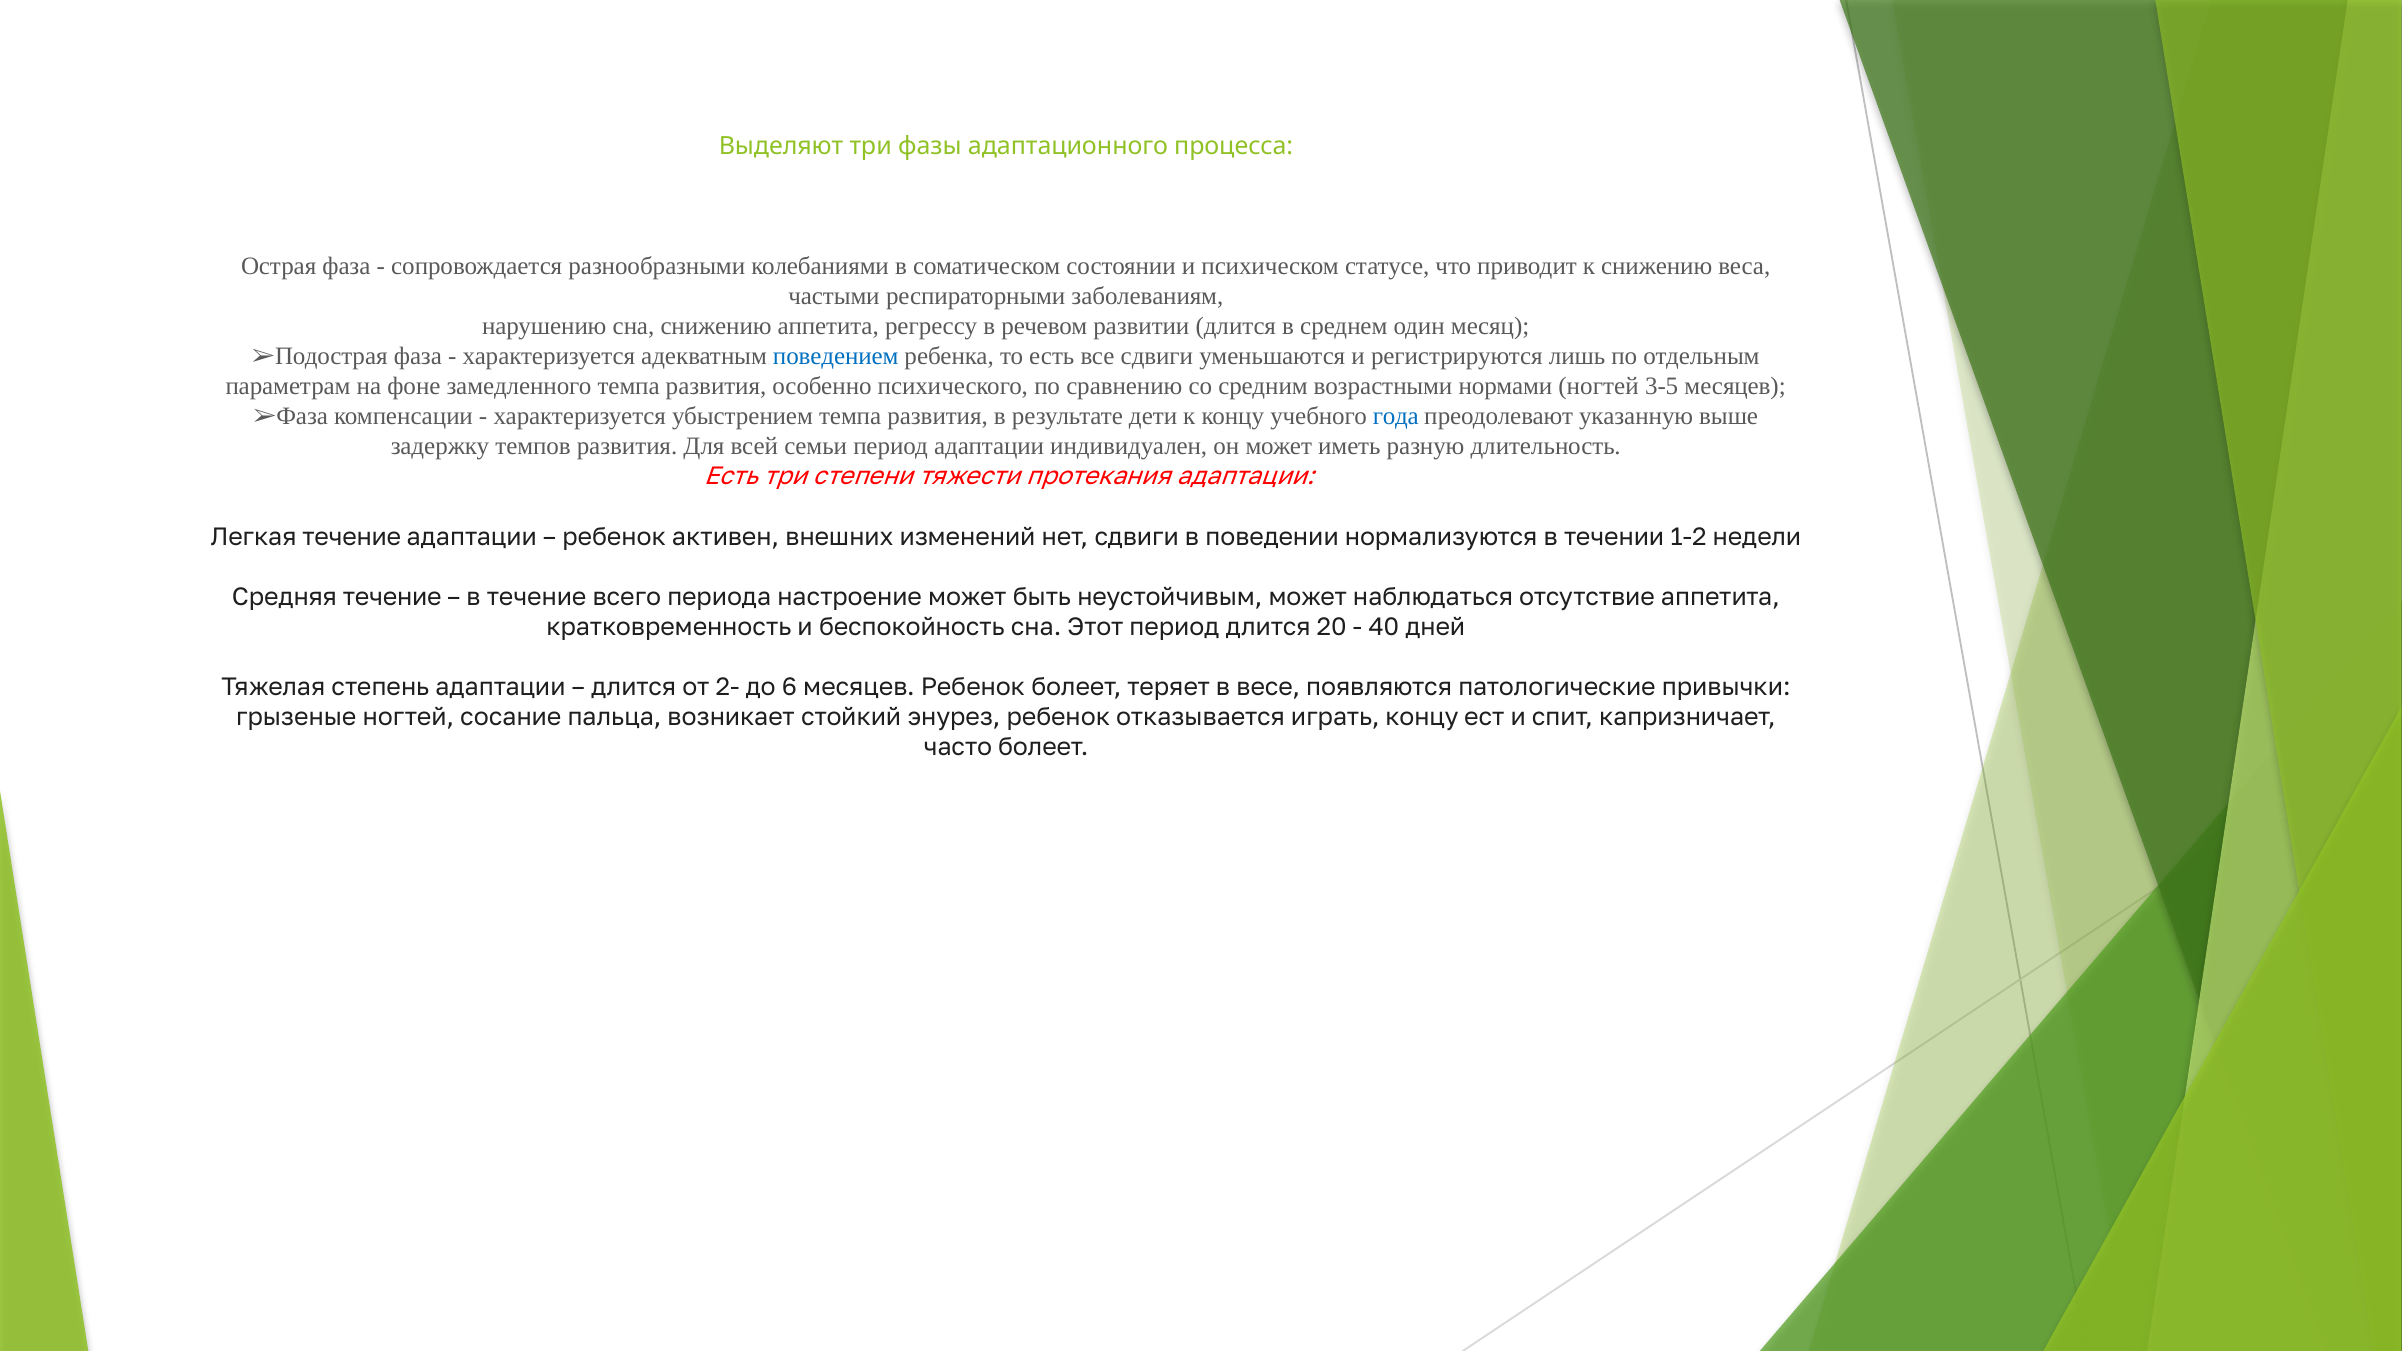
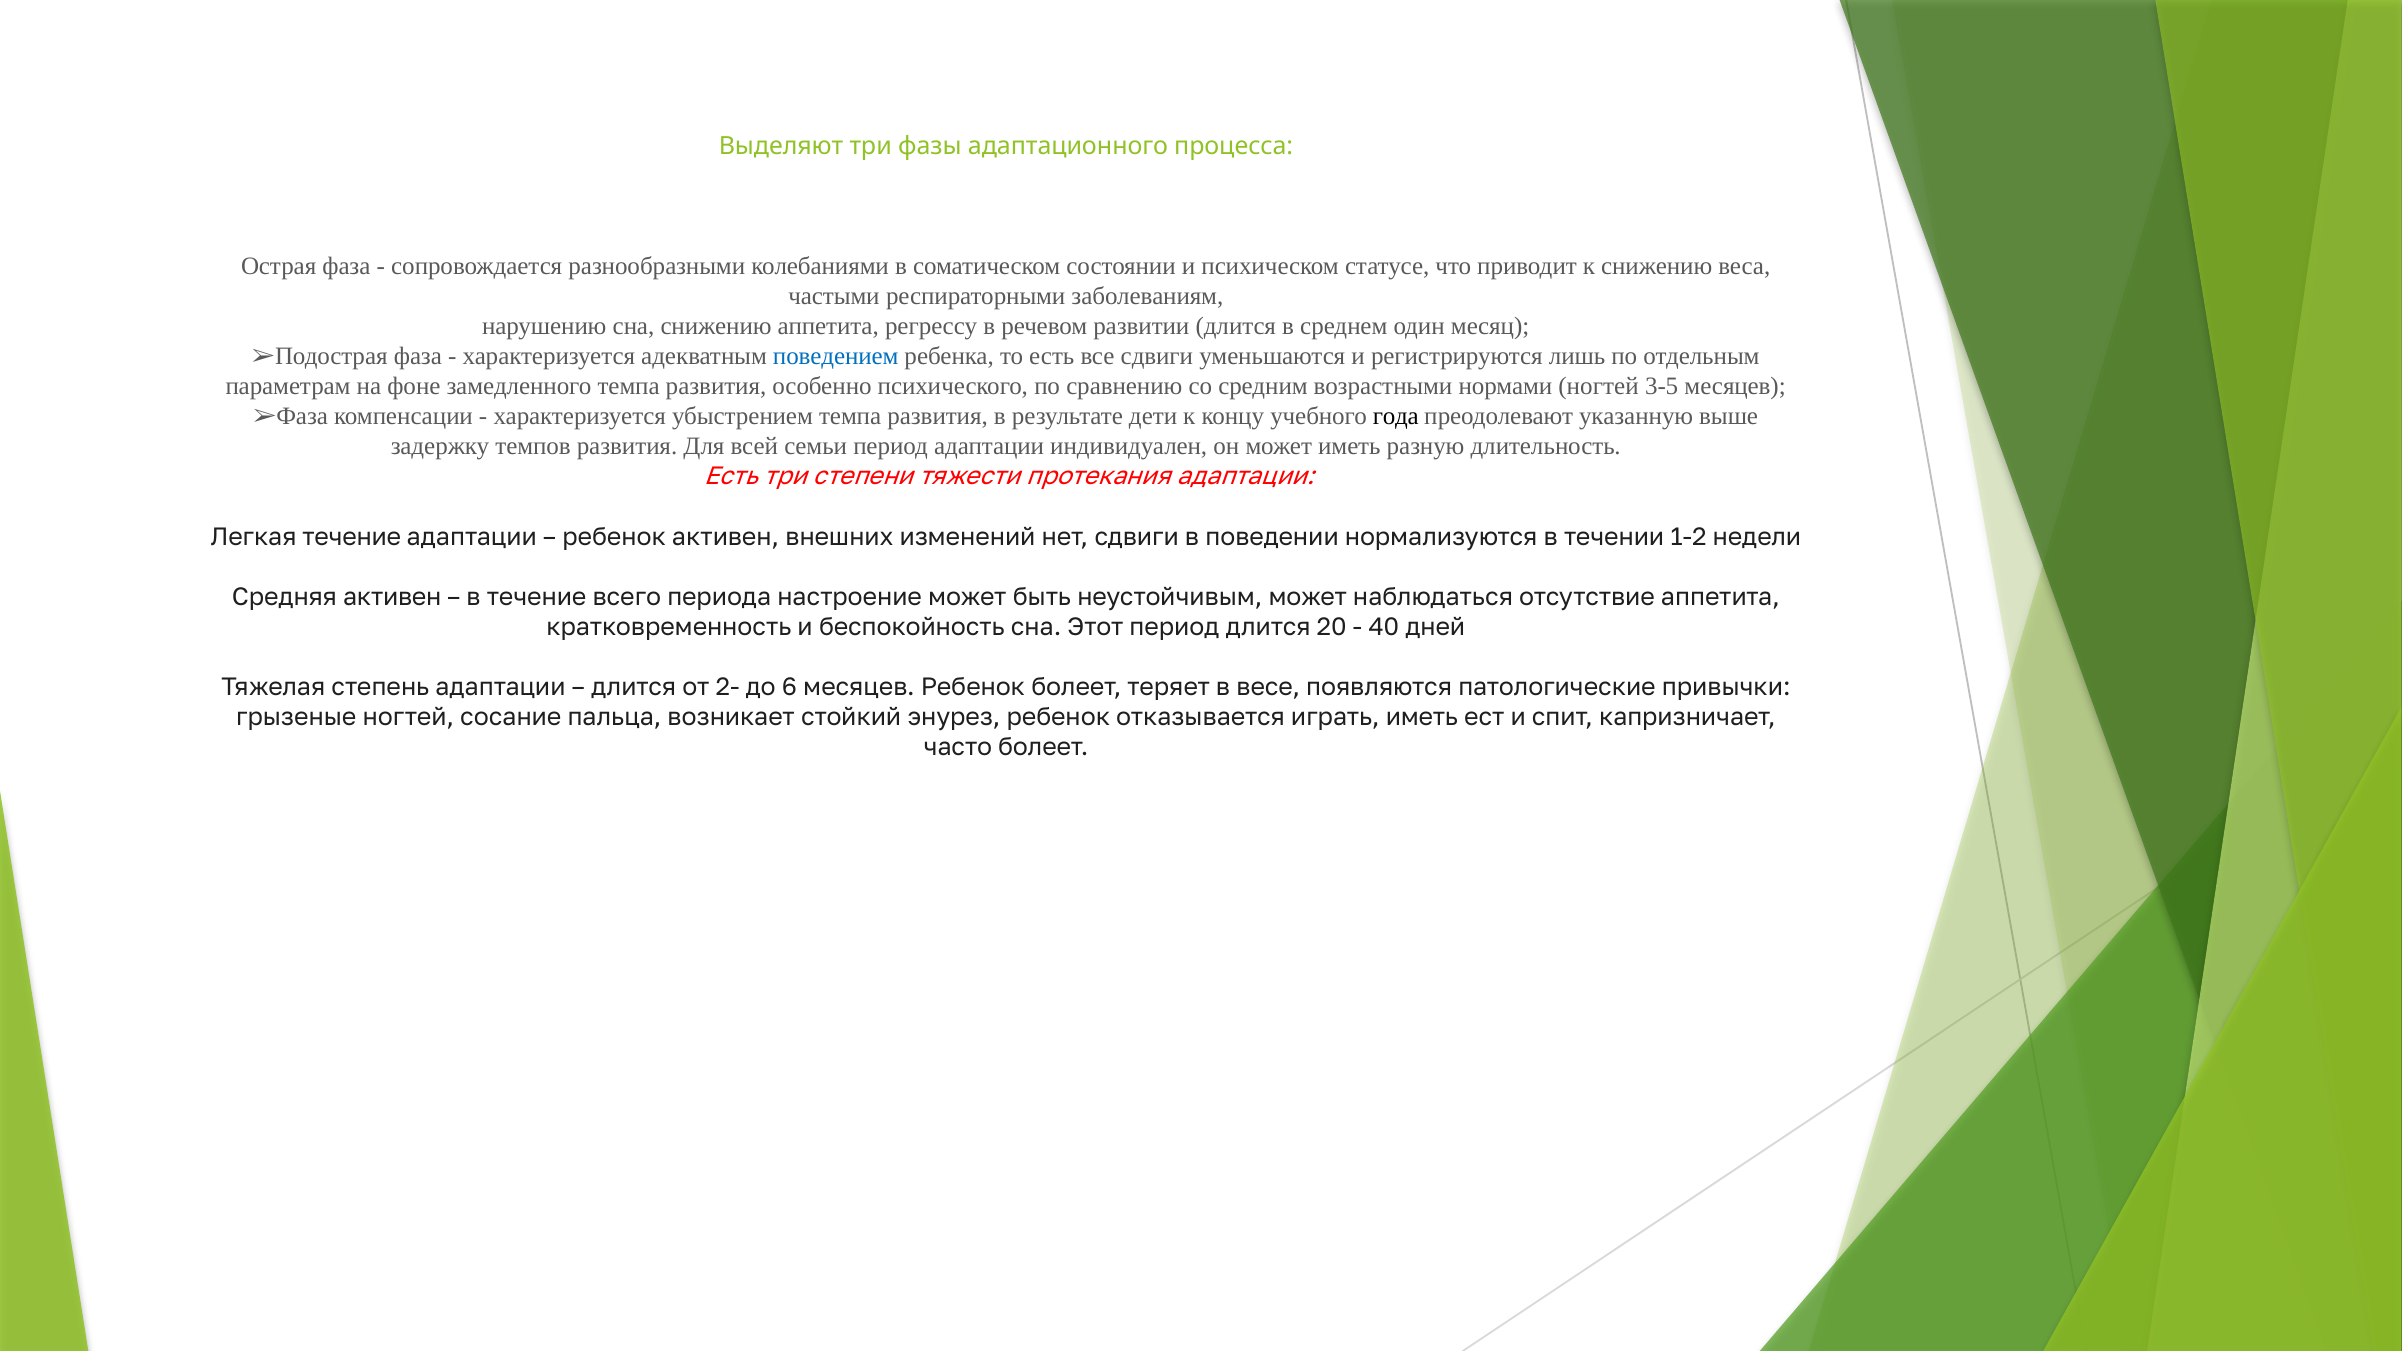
года colour: blue -> black (1396, 417)
Средняя течение: течение -> активен (392, 597)
играть концу: концу -> иметь (1422, 717)
